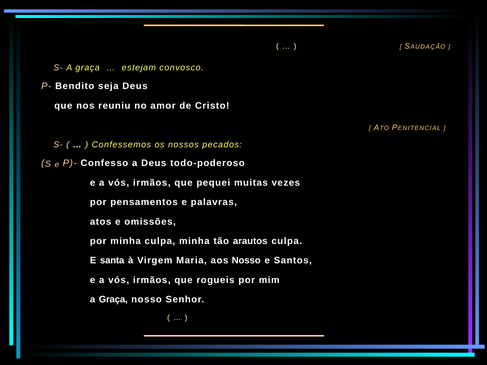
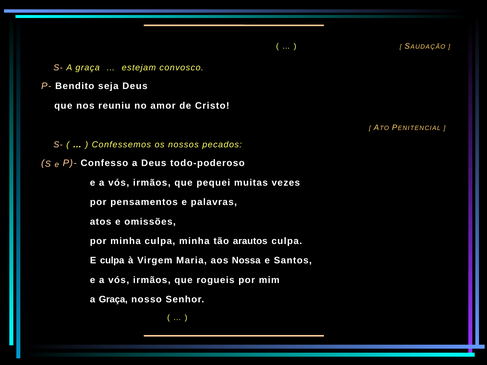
E santa: santa -> culpa (112, 261)
aos Nosso: Nosso -> Nossa (246, 261)
